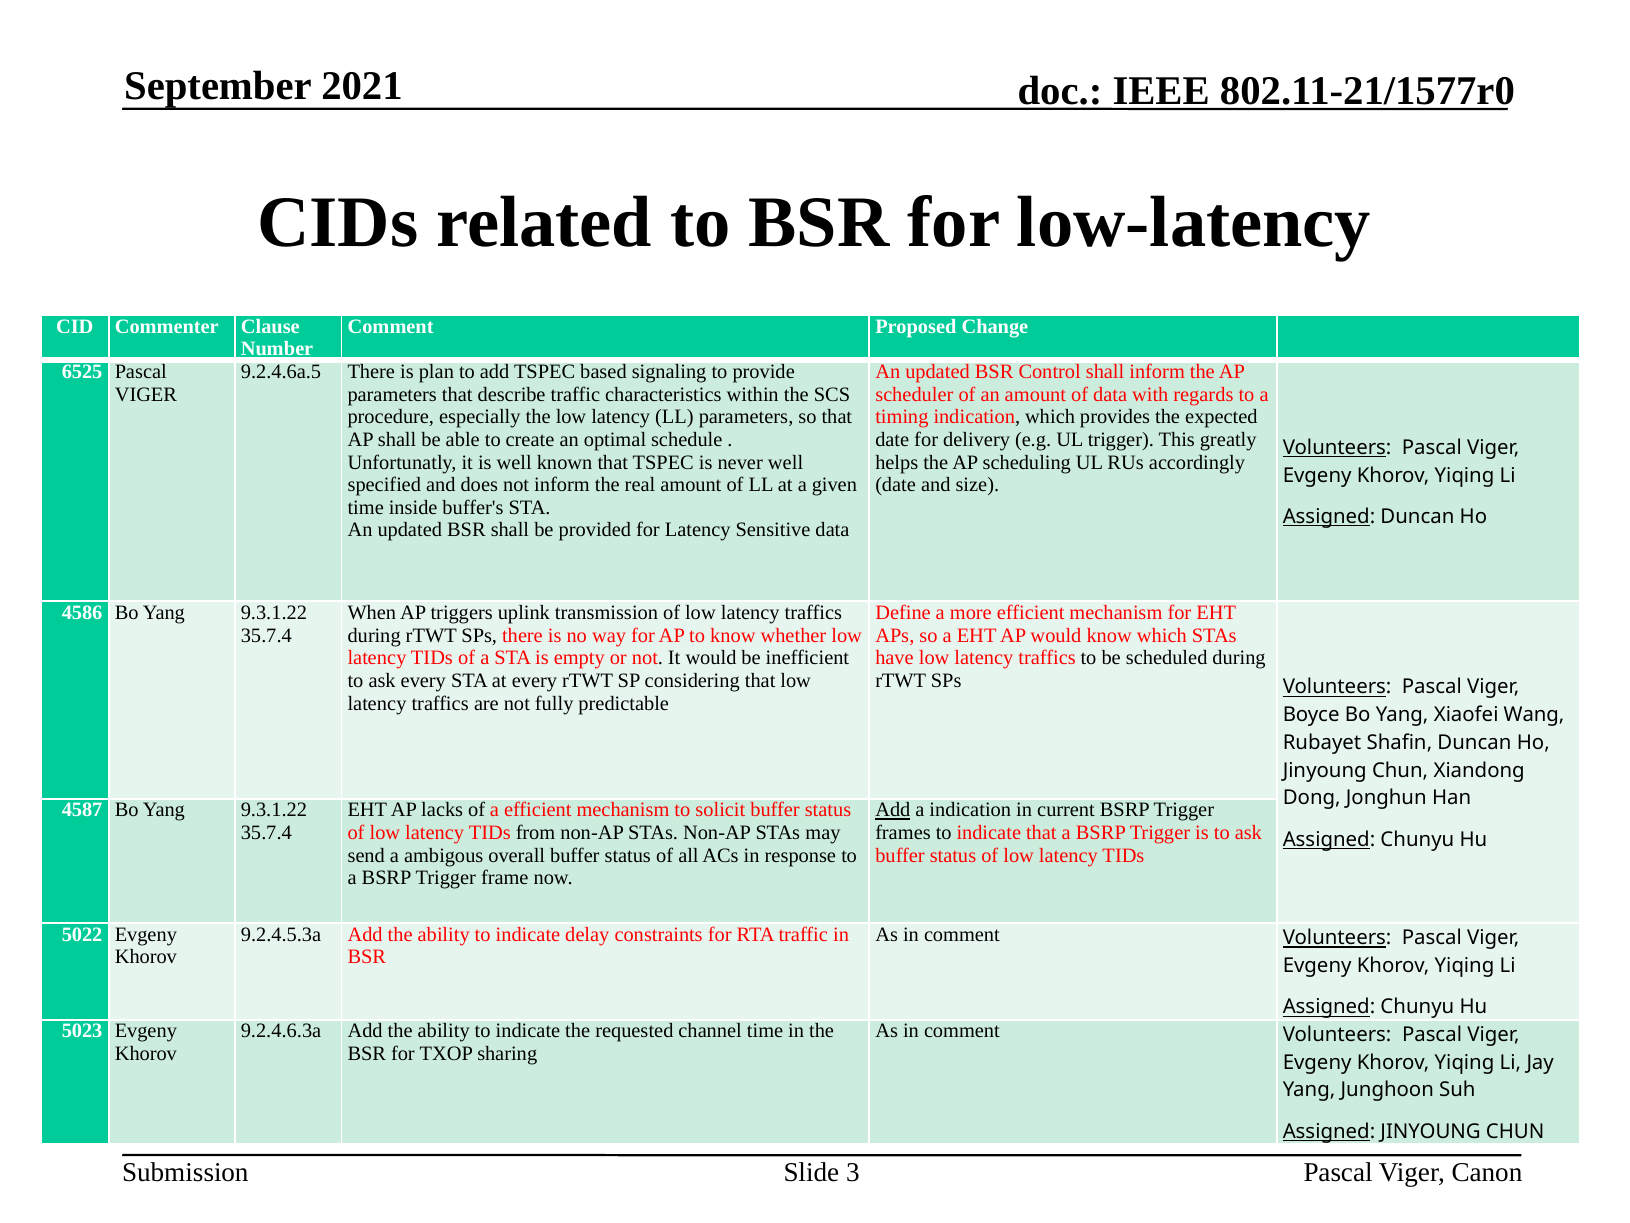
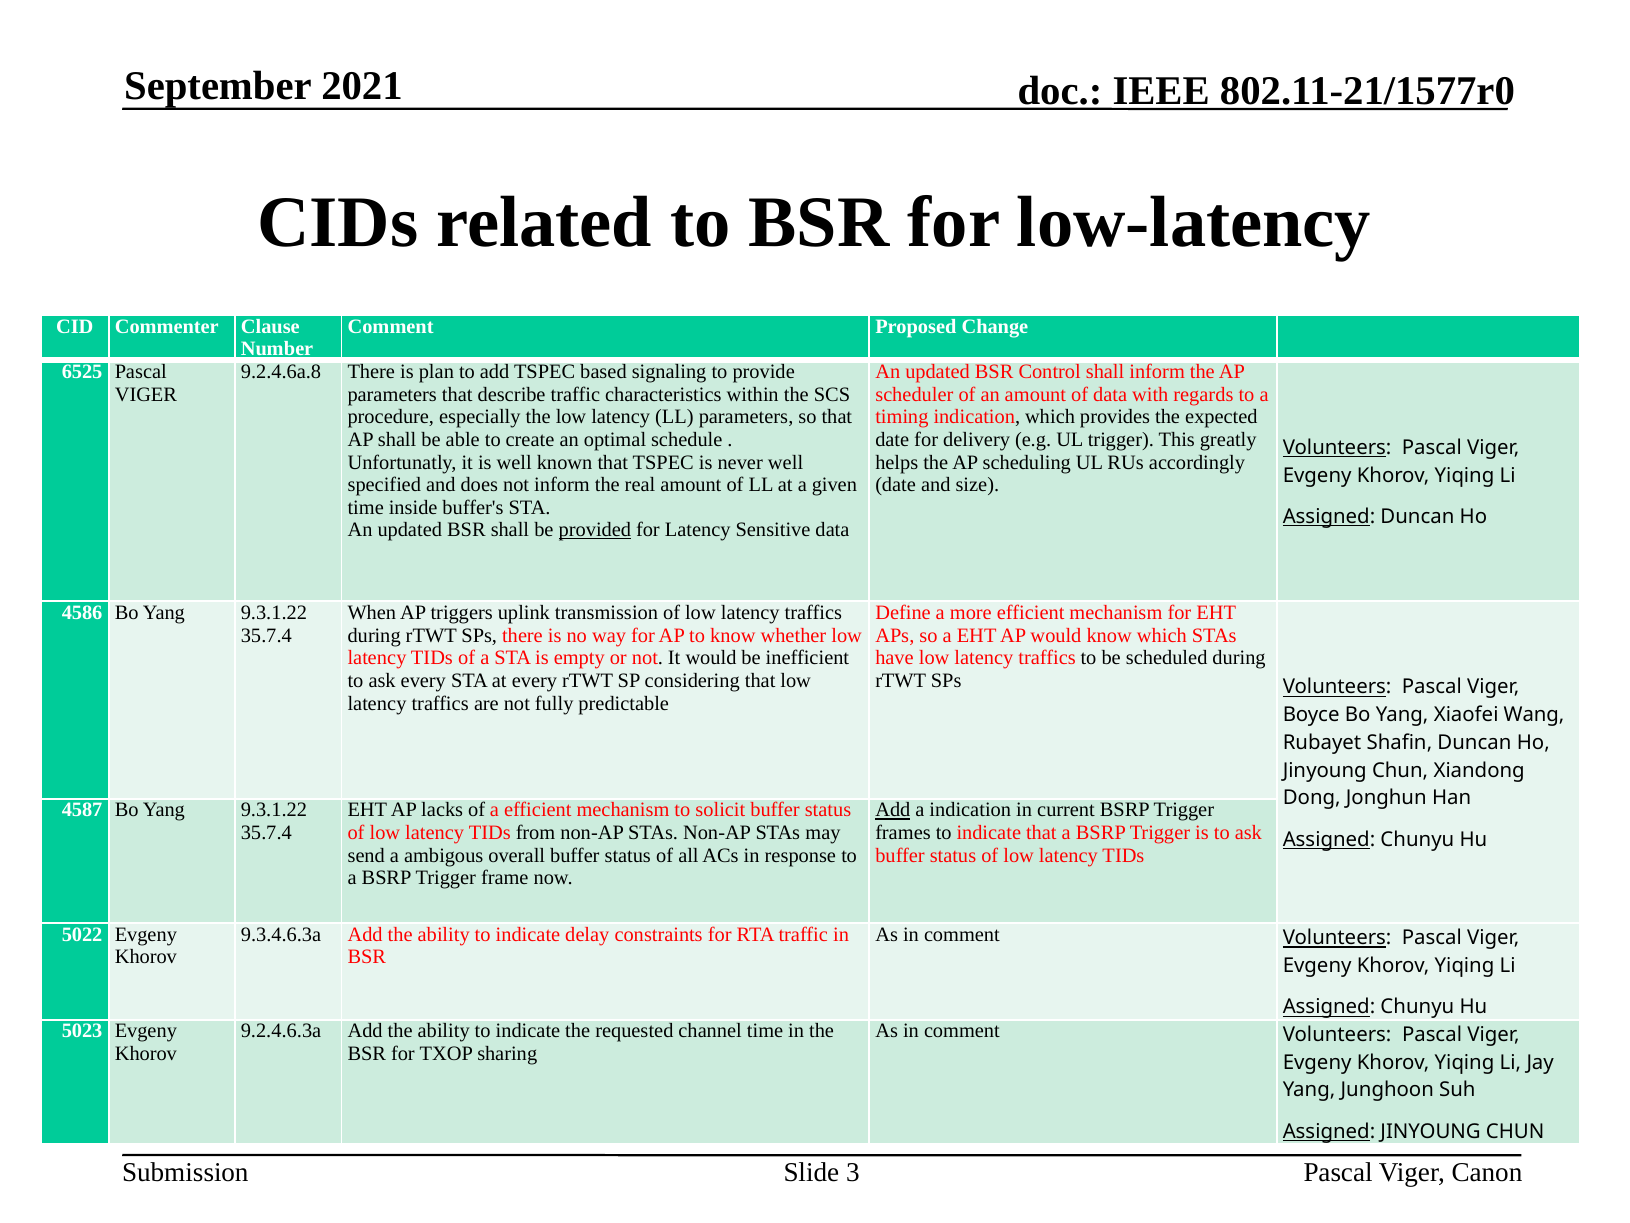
9.2.4.6a.5: 9.2.4.6a.5 -> 9.2.4.6a.8 (281, 372)
provided underline: none -> present (595, 530)
9.2.4.5.3a: 9.2.4.5.3a -> 9.3.4.6.3a (281, 934)
